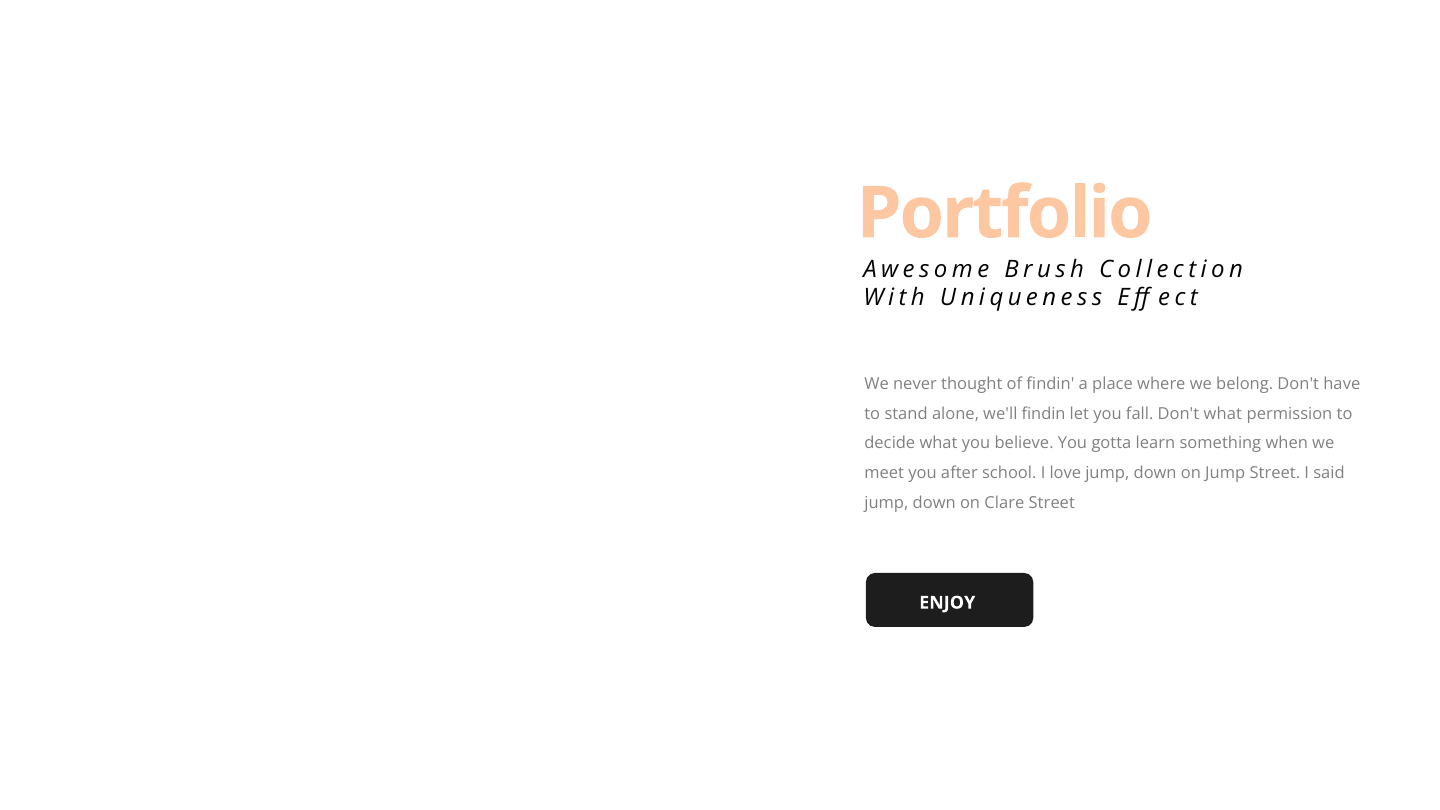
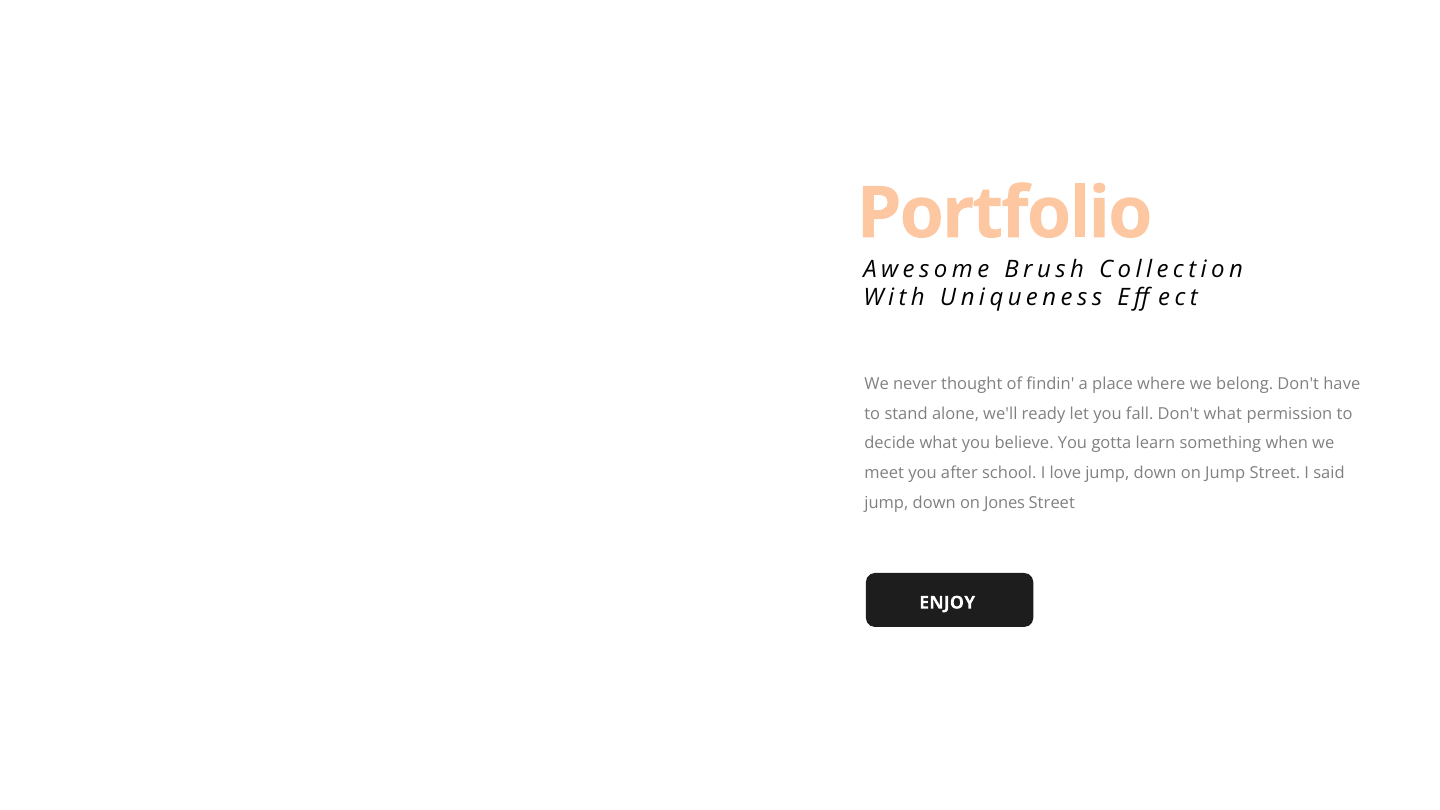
we'll findin: findin -> ready (1044, 414)
Clare: Clare -> Jones (1004, 503)
